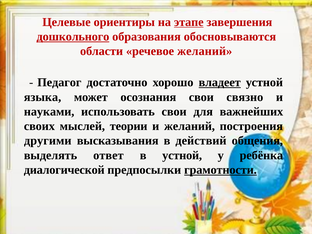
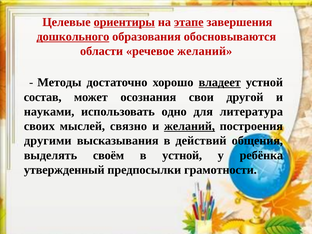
ориентиры underline: none -> present (124, 22)
Педагог: Педагог -> Методы (59, 82)
языка: языка -> состав (43, 97)
связно: связно -> другой (245, 97)
использовать свои: свои -> одно (174, 112)
важнейших: важнейших -> литература (251, 112)
теории: теории -> связно (129, 126)
желаний underline: none -> present (189, 126)
ответ: ответ -> своём (109, 155)
диалогической: диалогической -> утвержденный (64, 170)
грамотности underline: present -> none (220, 170)
